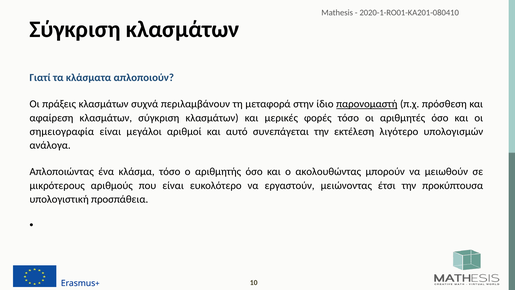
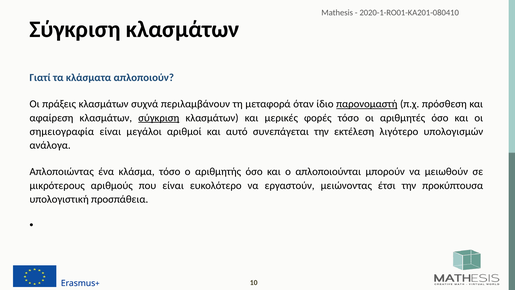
στην: στην -> όταν (304, 104)
σύγκριση underline: none -> present (159, 118)
ακολουθώντας: ακολουθώντας -> απλοποιούνται (328, 172)
